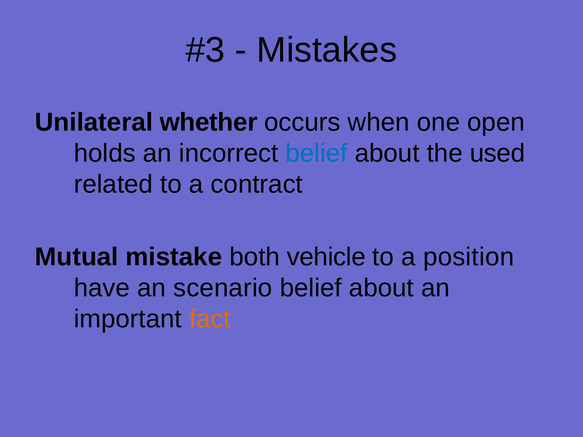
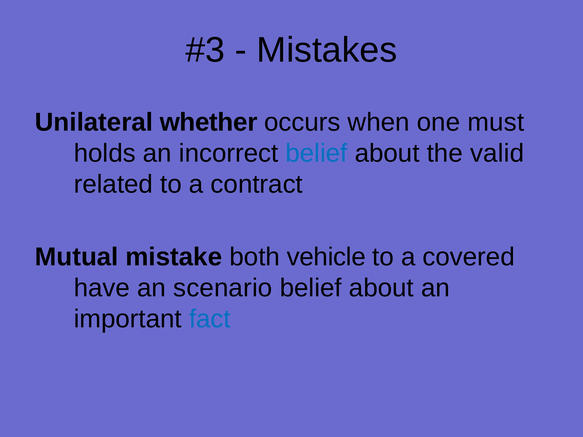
open: open -> must (496, 122)
used: used -> valid (497, 153)
position: position -> covered (469, 257)
fact colour: orange -> blue (210, 319)
